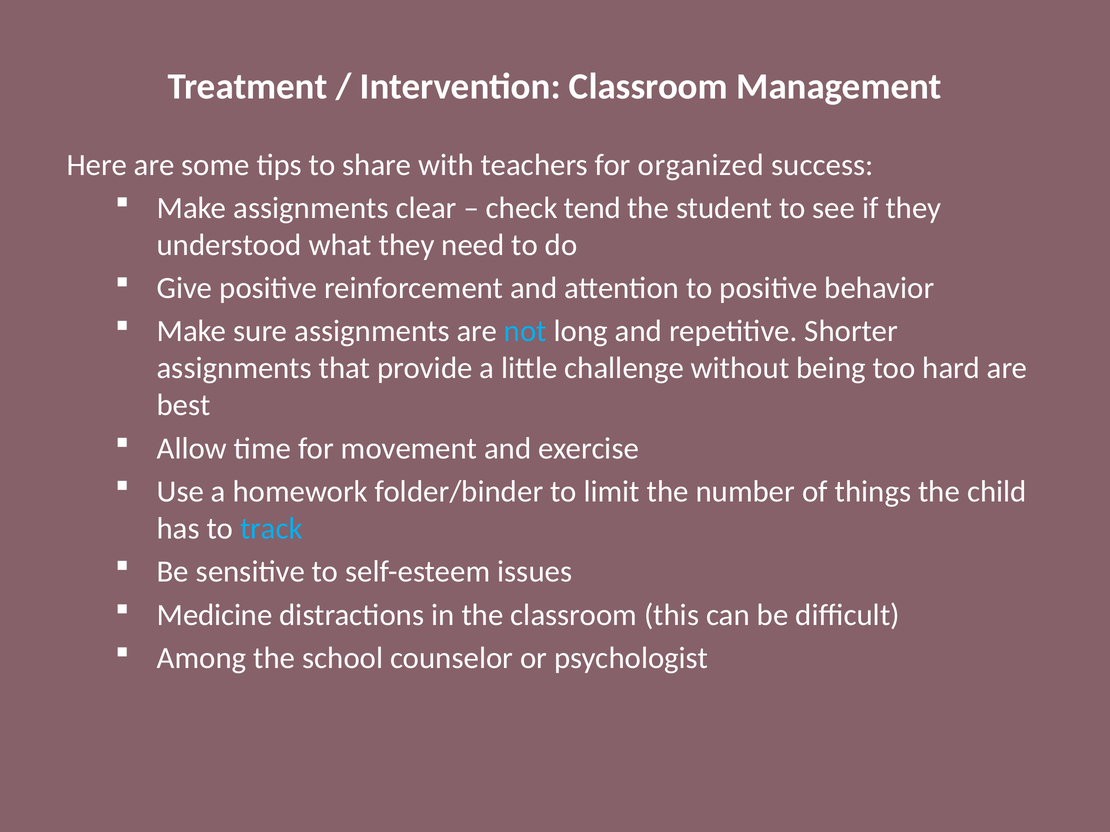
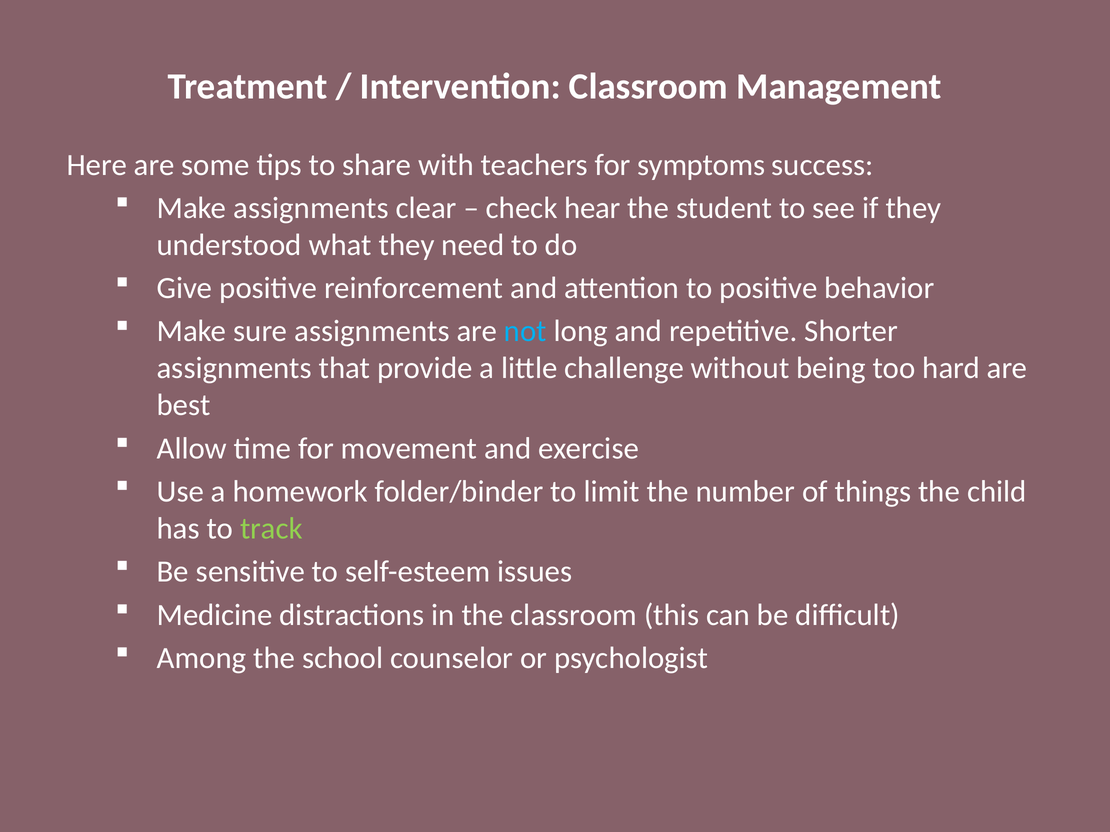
organized: organized -> symptoms (701, 165)
tend: tend -> hear (592, 208)
track colour: light blue -> light green (271, 529)
